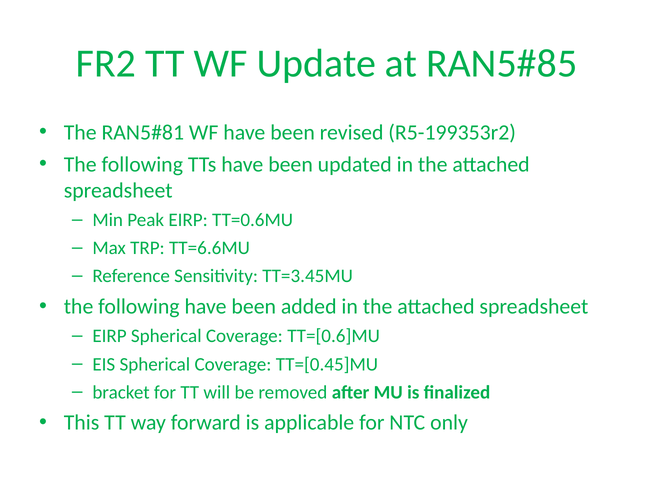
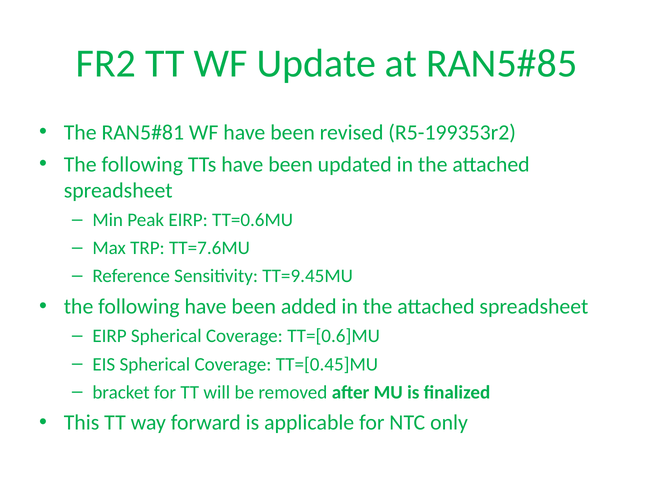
TT=6.6MU: TT=6.6MU -> TT=7.6MU (210, 248)
TT=3.45MU: TT=3.45MU -> TT=9.45MU (308, 276)
